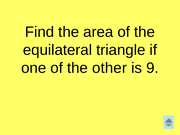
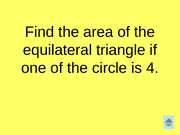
other: other -> circle (110, 68)
9: 9 -> 4 (152, 68)
